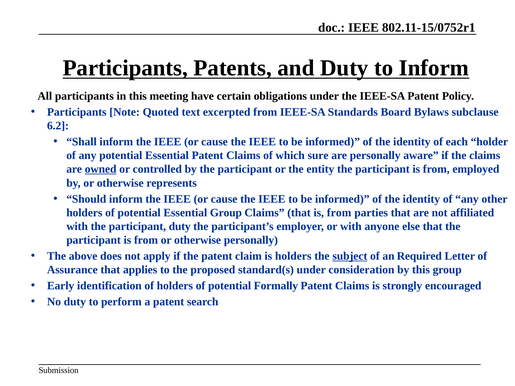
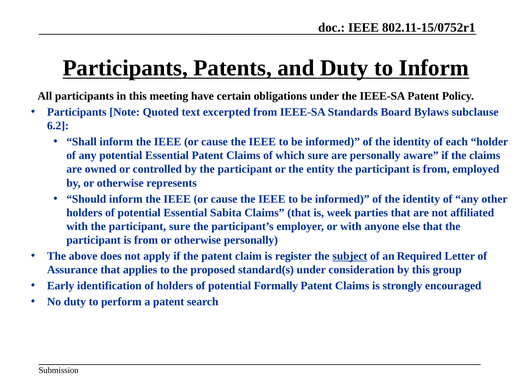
owned underline: present -> none (101, 169)
Essential Group: Group -> Sabita (226, 213)
that is from: from -> week (339, 213)
participant duty: duty -> sure (180, 226)
is holders: holders -> register (293, 256)
